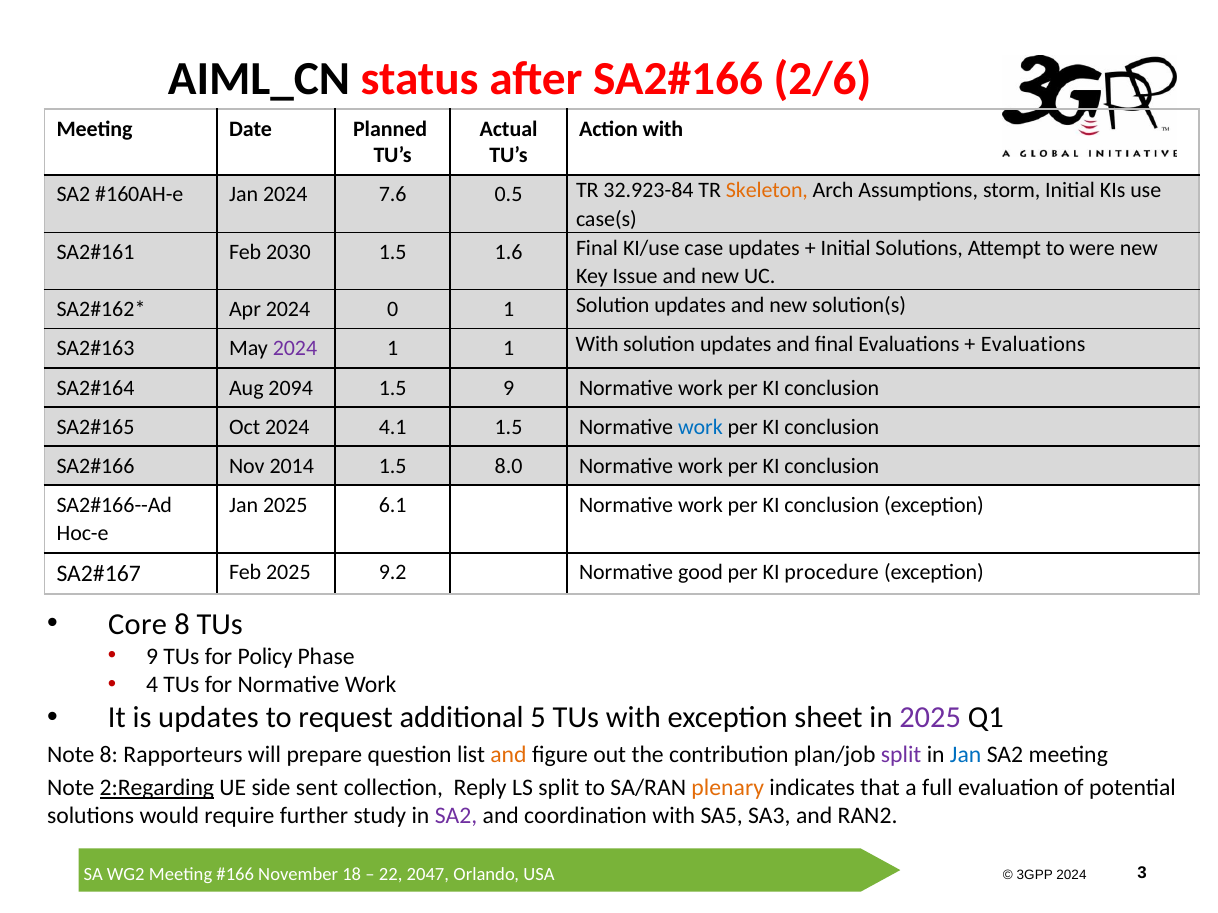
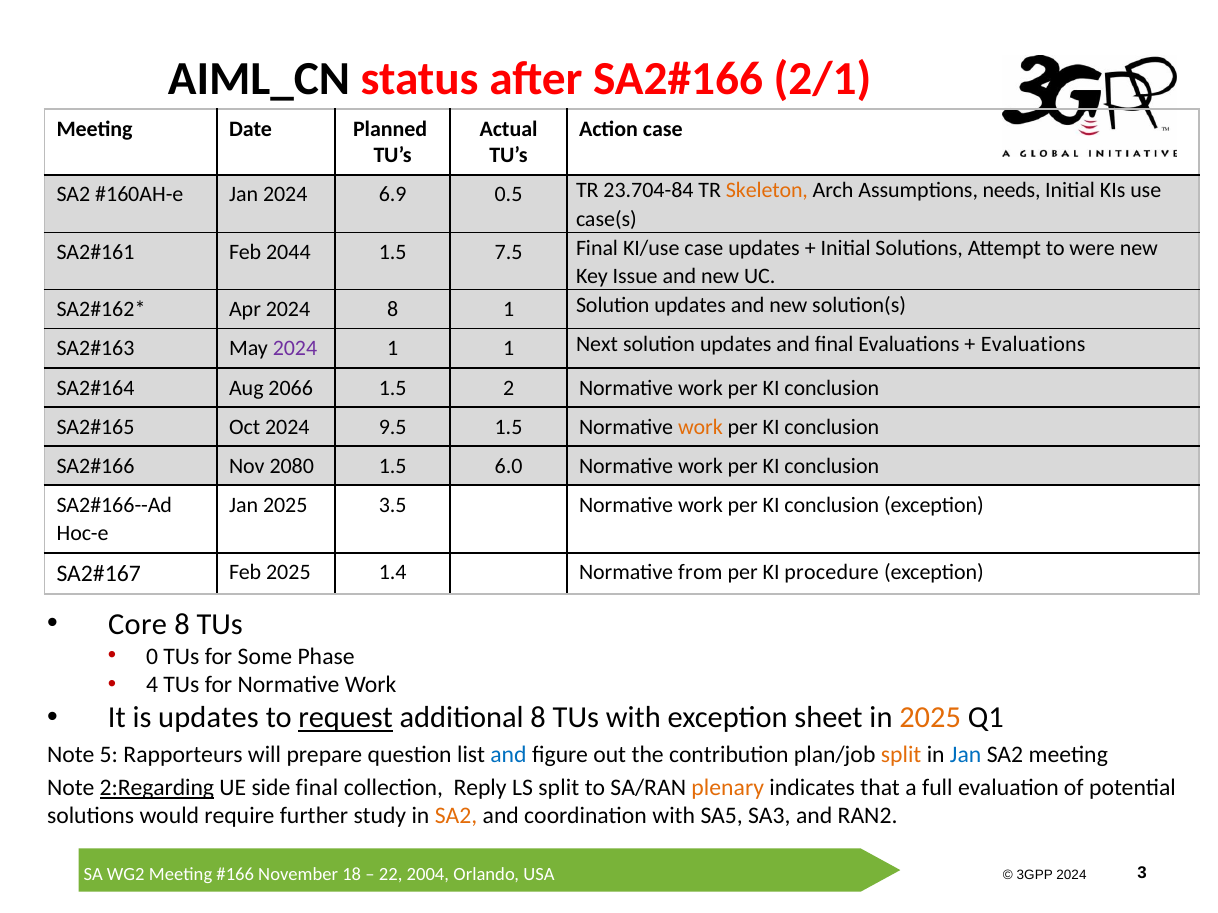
2/6: 2/6 -> 2/1 (823, 79)
Action with: with -> case (663, 129)
7.6: 7.6 -> 6.9 (393, 195)
32.923-84: 32.923-84 -> 23.704-84 (649, 191)
storm: storm -> needs (1012, 191)
2030: 2030 -> 2044 (288, 252)
1.6: 1.6 -> 7.5 (509, 252)
2024 0: 0 -> 8 (393, 310)
1 With: With -> Next (597, 344)
2094: 2094 -> 2066 (291, 388)
1.5 9: 9 -> 2 (509, 388)
4.1: 4.1 -> 9.5 (393, 427)
work colour: blue -> orange (700, 427)
2014: 2014 -> 2080 (292, 466)
8.0: 8.0 -> 6.0 (509, 466)
6.1: 6.1 -> 3.5 (393, 505)
9.2: 9.2 -> 1.4 (393, 573)
good: good -> from (700, 573)
9: 9 -> 0 (152, 657)
Policy: Policy -> Some (265, 657)
request underline: none -> present (346, 718)
additional 5: 5 -> 8 (538, 718)
2025 colour: purple -> orange (930, 718)
Note 8: 8 -> 5 (109, 755)
and colour: orange -> blue (508, 755)
split colour: purple -> orange (901, 755)
side sent: sent -> final (317, 788)
SA2 colour: purple -> orange (456, 817)
2047: 2047 -> 2004 (428, 875)
